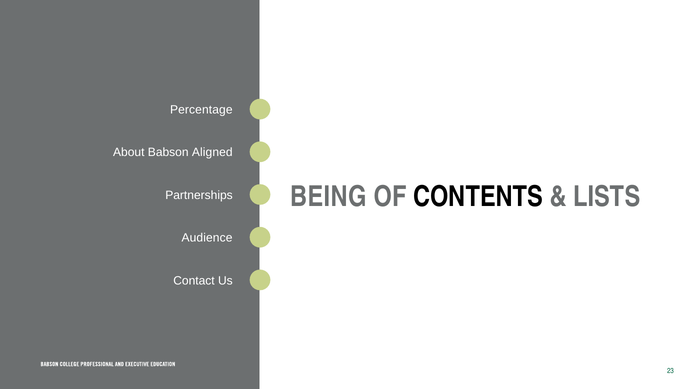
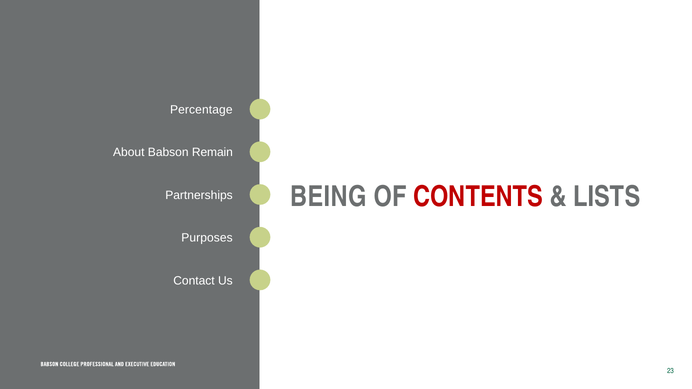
Aligned: Aligned -> Remain (212, 152)
CONTENTS colour: black -> red (478, 197)
Audience: Audience -> Purposes (207, 238)
